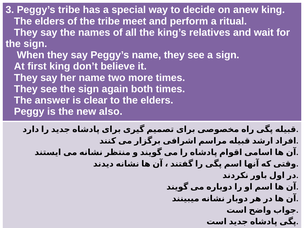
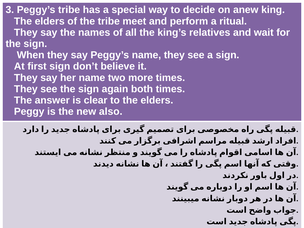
first king: king -> sign (60, 66)
